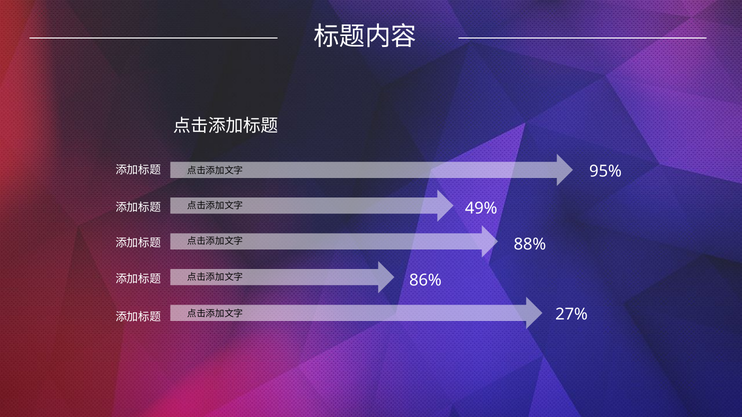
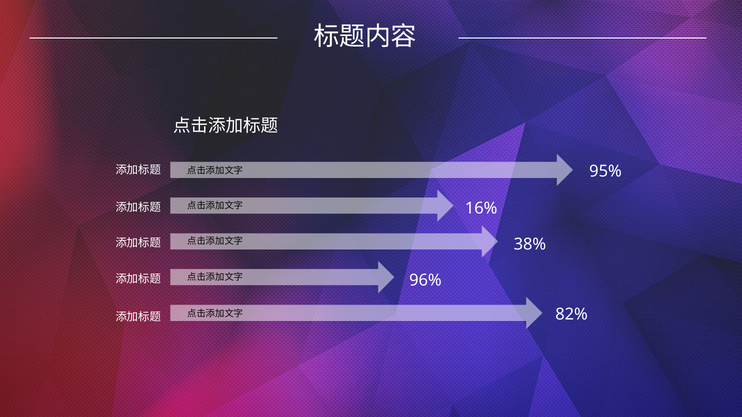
49%: 49% -> 16% (481, 209)
88%: 88% -> 38% (530, 245)
86%: 86% -> 96% (425, 281)
27%: 27% -> 82% (572, 315)
